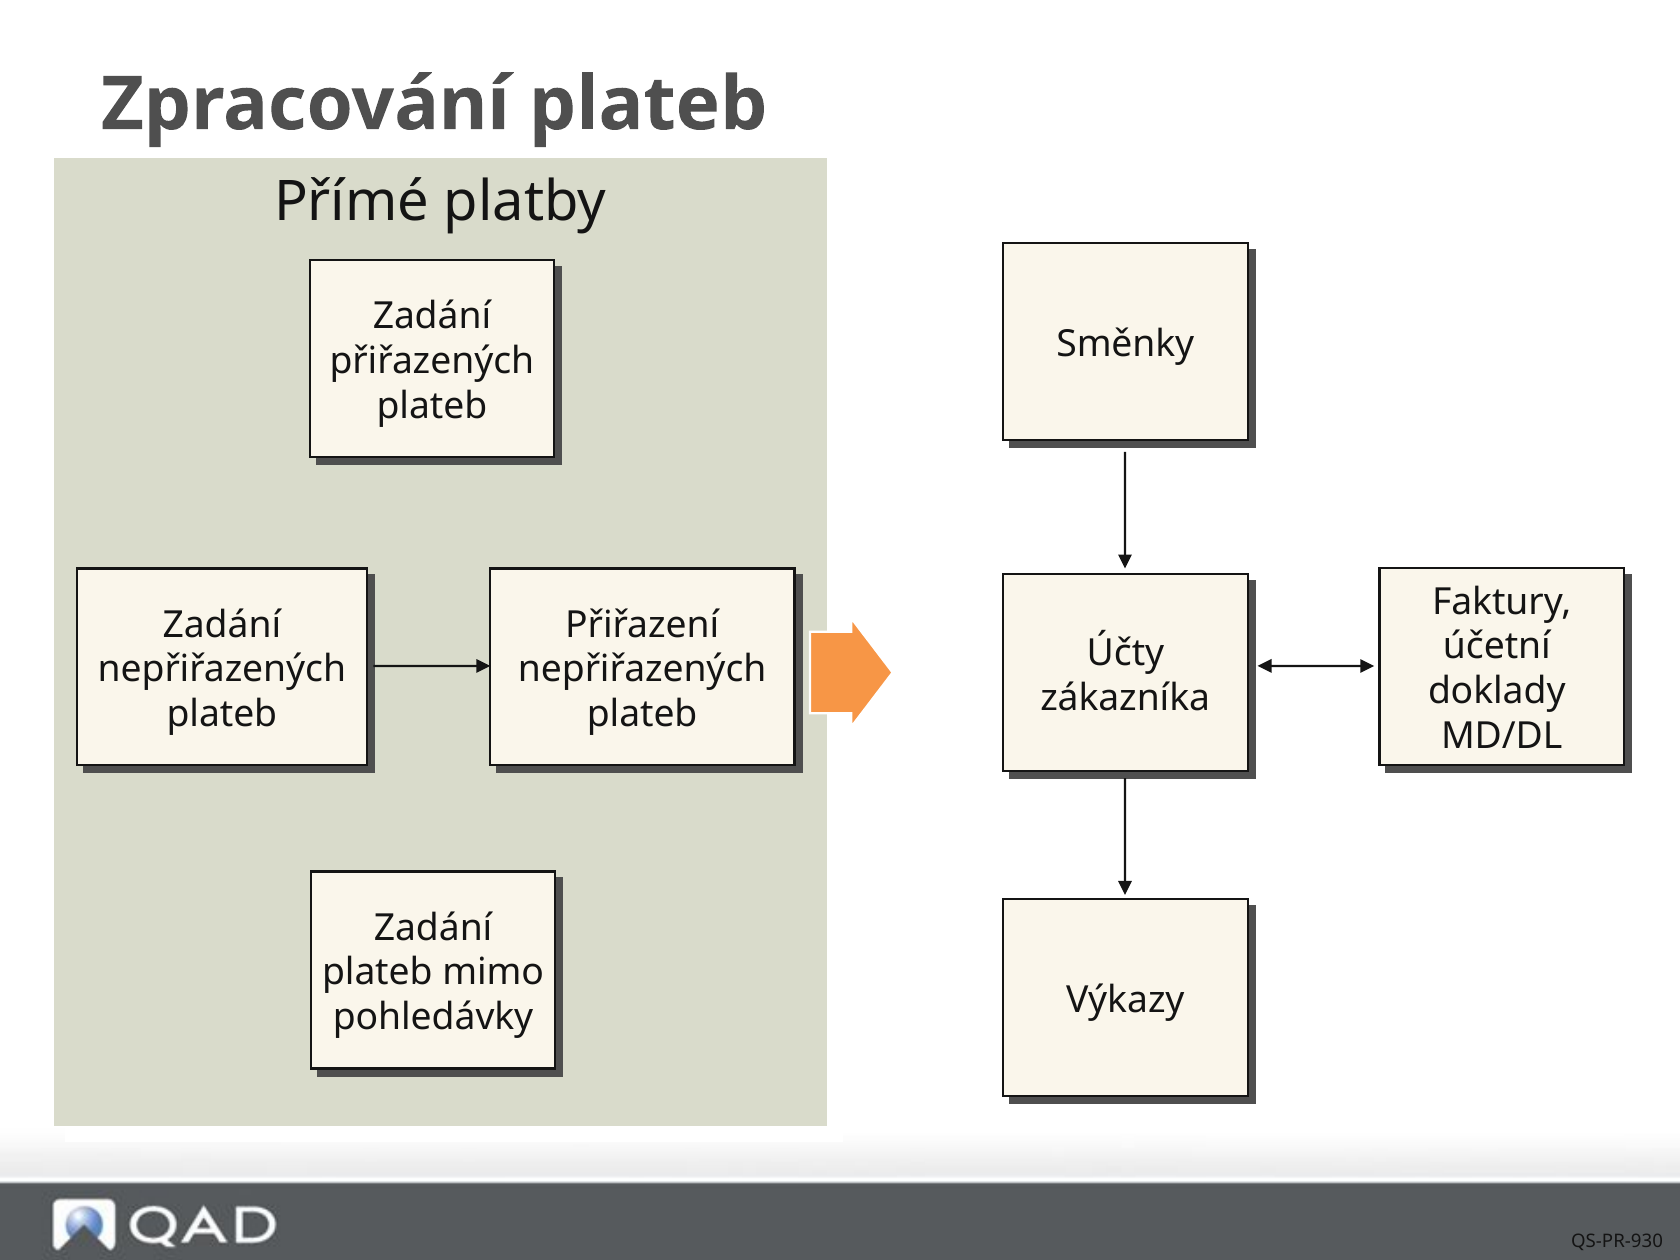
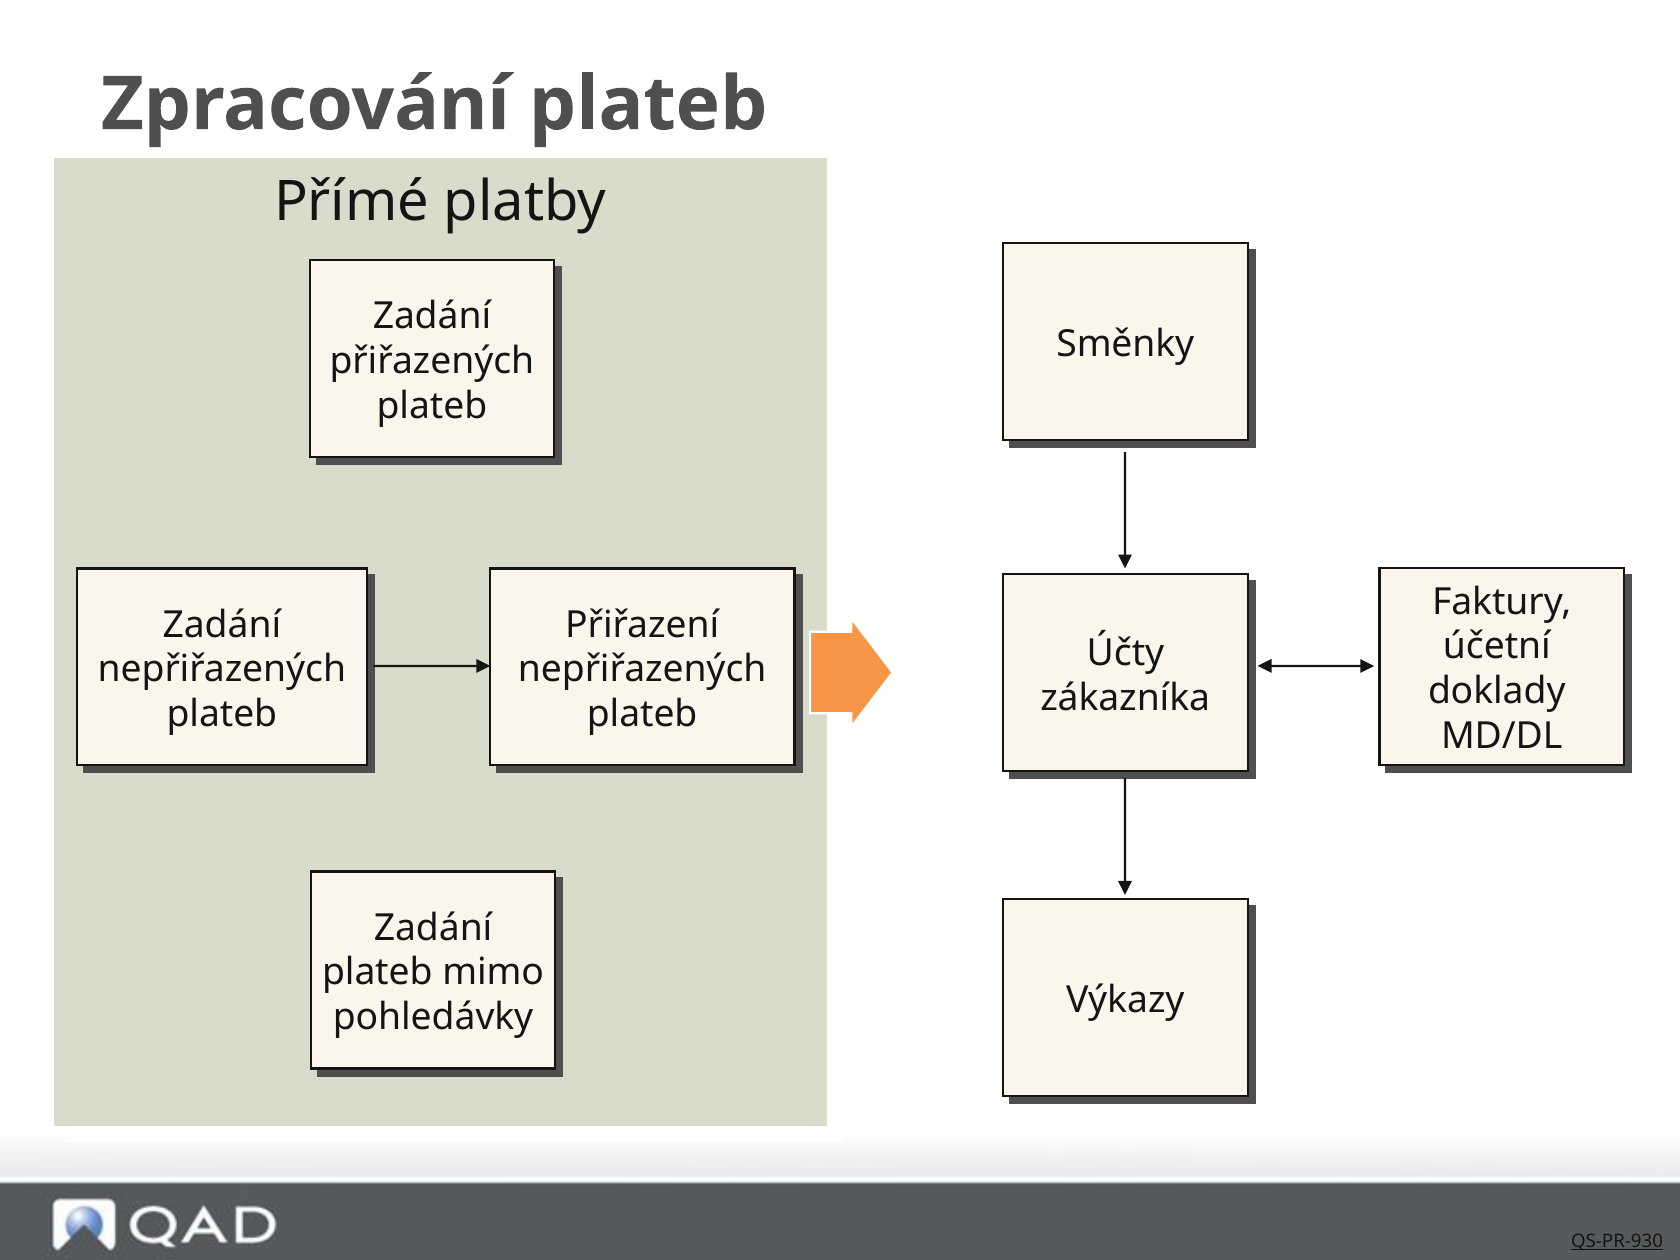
QS-PR-930 underline: none -> present (1617, 1242)
